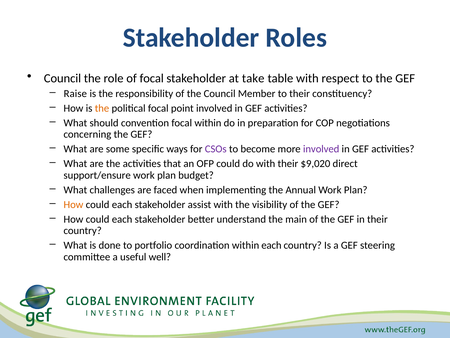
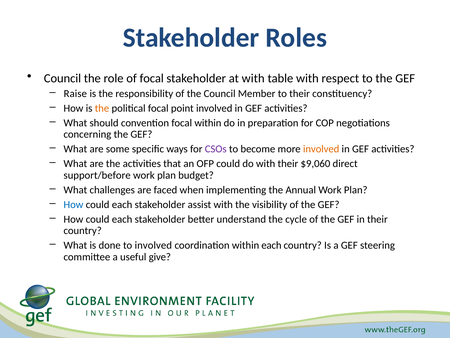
at take: take -> with (253, 78)
involved colour: purple -> orange (321, 149)
$9,020: $9,020 -> $9,060 (315, 164)
support/ensure: support/ensure -> support/before (97, 175)
How colour: orange -> blue (73, 204)
main: main -> cycle (296, 219)
to portfolio: portfolio -> involved (153, 245)
well: well -> give (160, 257)
